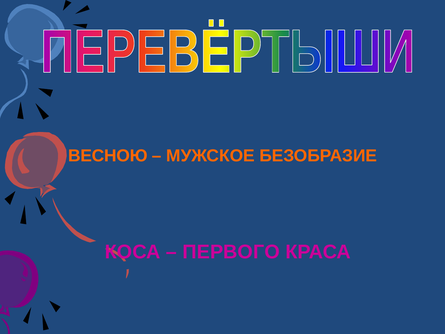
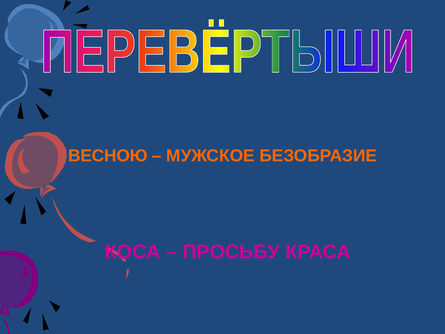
ПЕРВОГО: ПЕРВОГО -> ПРОСЬБУ (231, 252)
